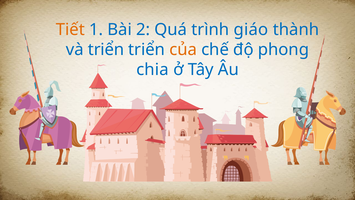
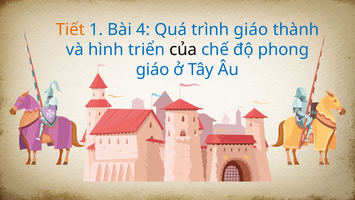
2: 2 -> 4 (143, 29)
và triển: triển -> hình (106, 49)
của colour: orange -> black (183, 49)
chia: chia -> giáo (153, 69)
